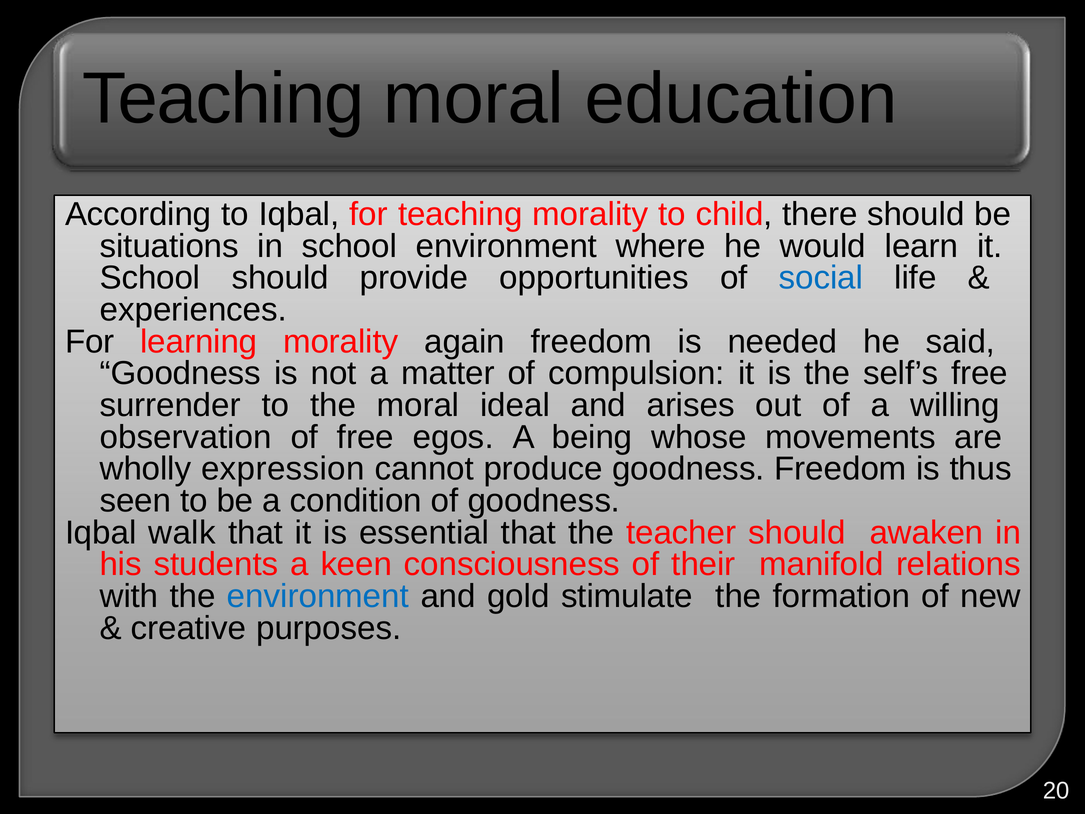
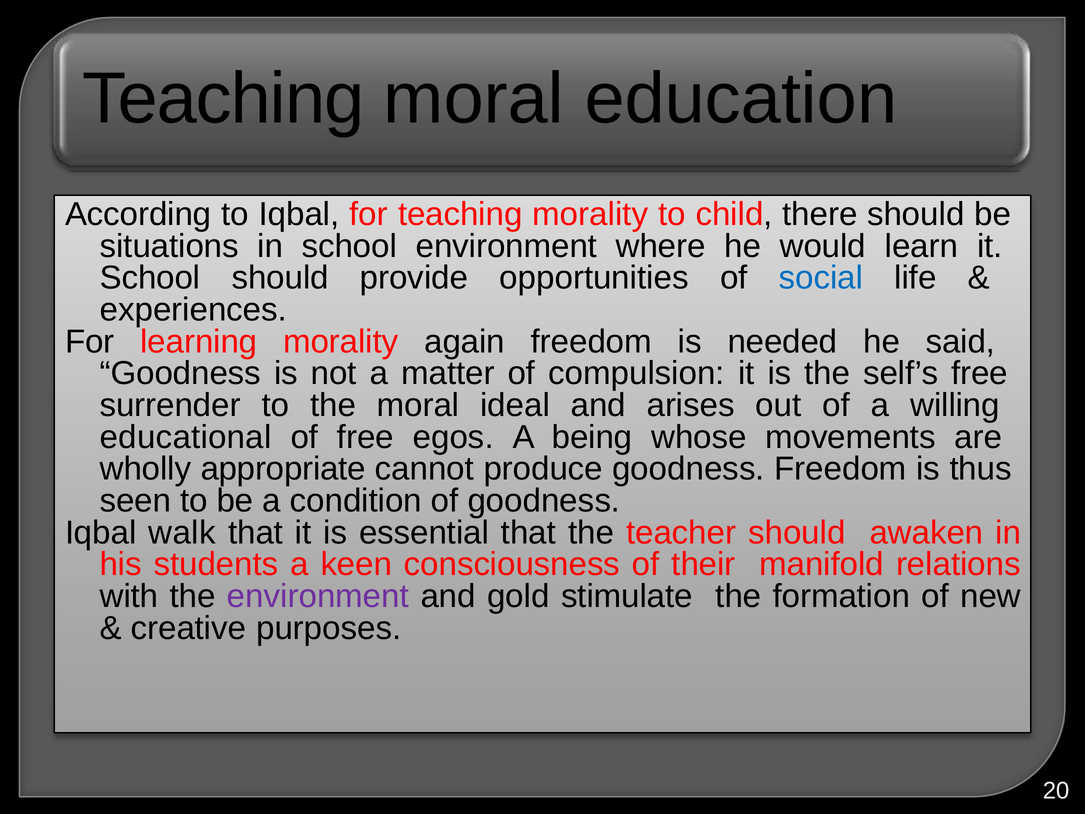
observation: observation -> educational (186, 437)
expression: expression -> appropriate (283, 469)
environment colour: blue -> purple (318, 596)
